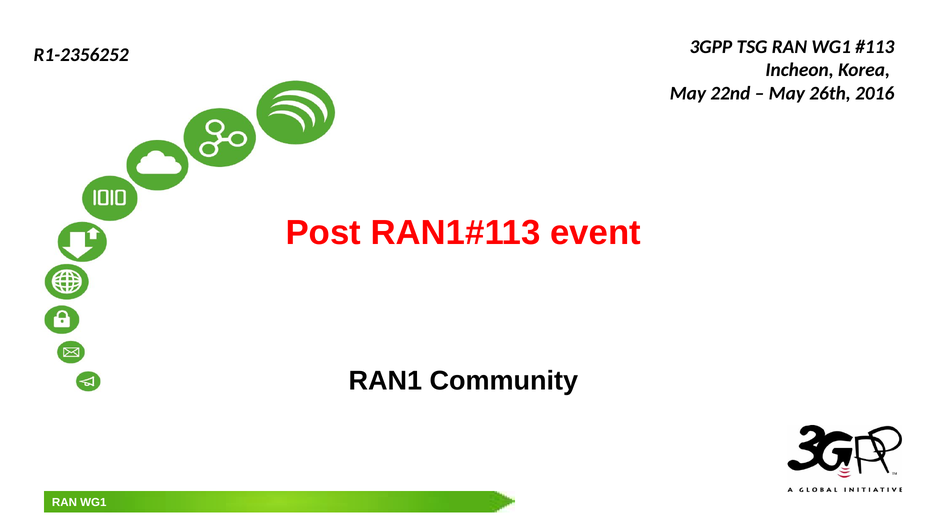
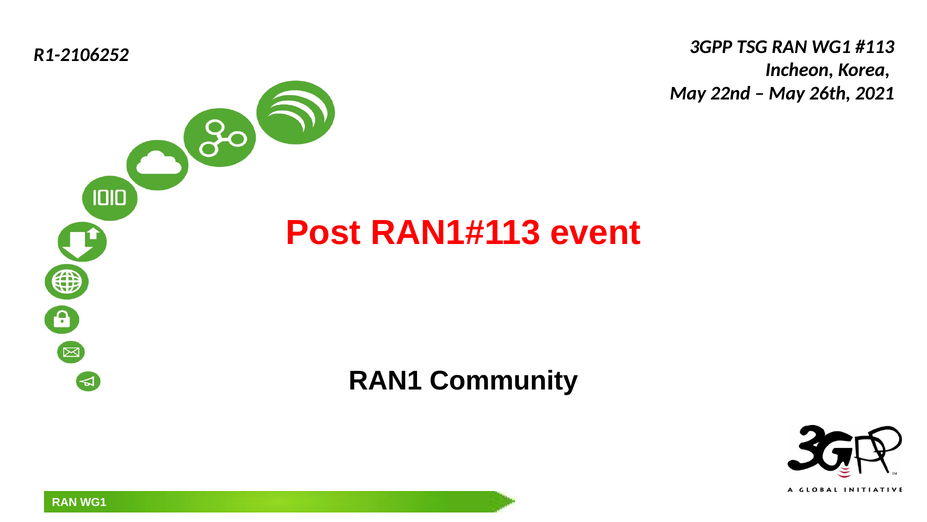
R1-2356252: R1-2356252 -> R1-2106252 (81, 55)
2016: 2016 -> 2021 (875, 93)
